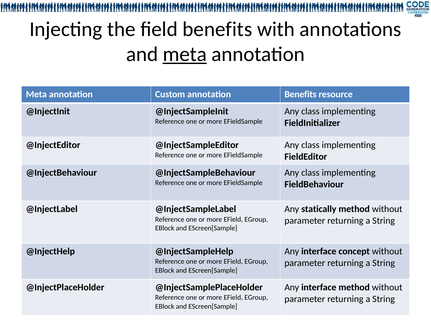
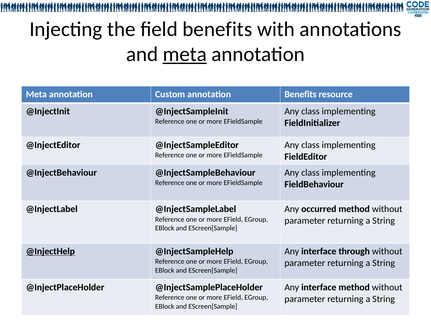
statically: statically -> occurred (319, 209)
@InjectHelp underline: none -> present (50, 252)
concept: concept -> through (354, 252)
